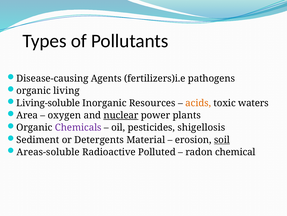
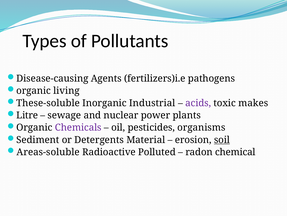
Living-soluble: Living-soluble -> These-soluble (48, 103)
Resources: Resources -> Industrial (152, 103)
acids colour: orange -> purple (198, 103)
waters: waters -> makes (253, 103)
Area: Area -> Litre (27, 115)
oxygen: oxygen -> sewage (64, 115)
nuclear underline: present -> none (121, 115)
shigellosis: shigellosis -> organisms (201, 127)
